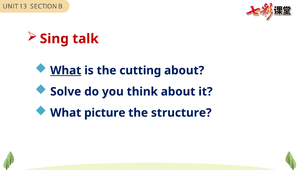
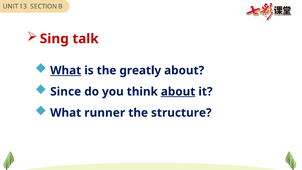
cutting: cutting -> greatly (140, 70)
Solve: Solve -> Since (66, 92)
about underline: none -> present (178, 92)
picture: picture -> runner (105, 113)
